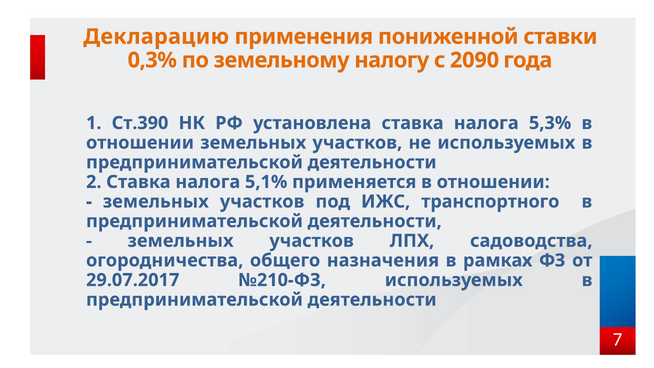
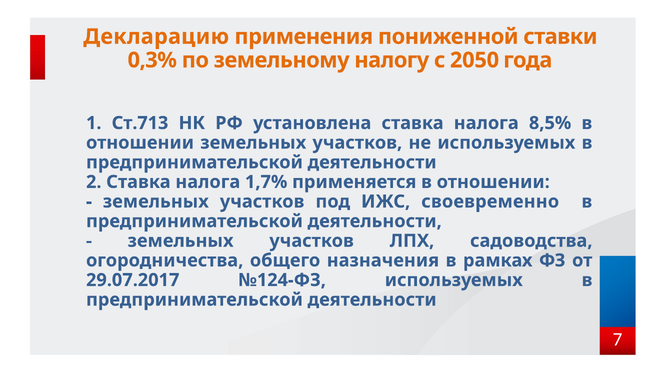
2090: 2090 -> 2050 (475, 60)
Ст.390: Ст.390 -> Ст.713 (140, 123)
5,3%: 5,3% -> 8,5% (550, 123)
5,1%: 5,1% -> 1,7% (266, 182)
транспортного: транспортного -> своевременно (490, 202)
№210-ФЗ: №210-ФЗ -> №124-ФЗ (282, 280)
